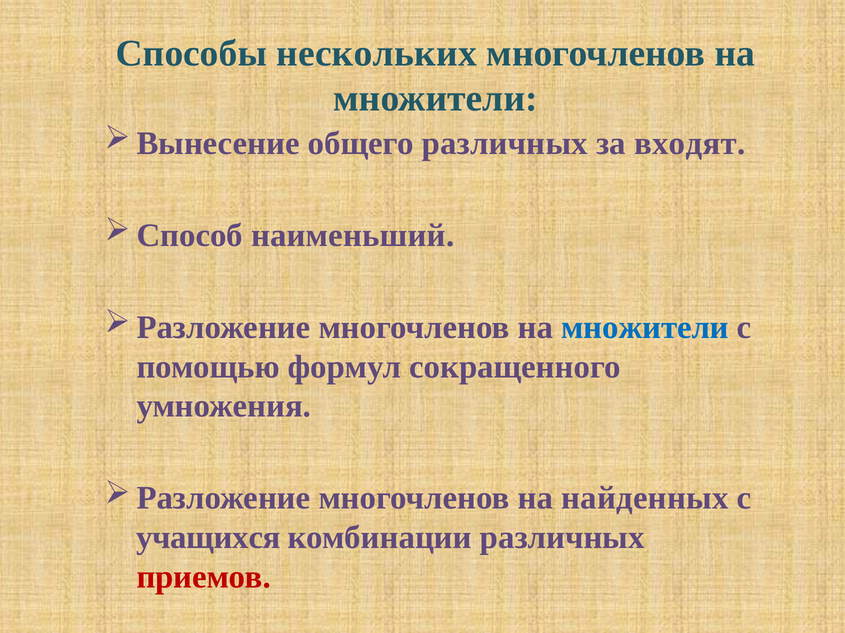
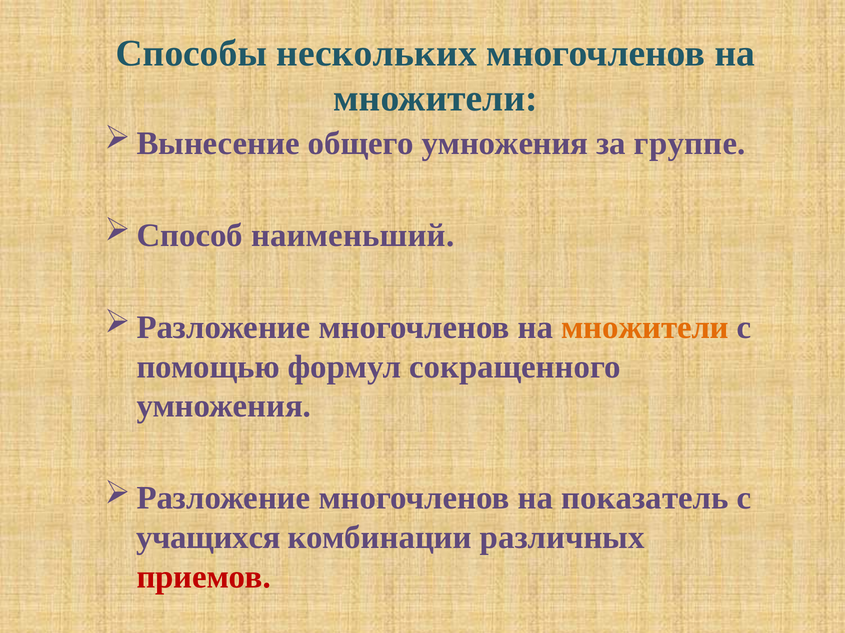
общего различных: различных -> умножения (505, 143)
входят: входят -> группе (690, 143)
множители colour: blue -> orange (645, 328)
найденных: найденных -> показатель (645, 499)
